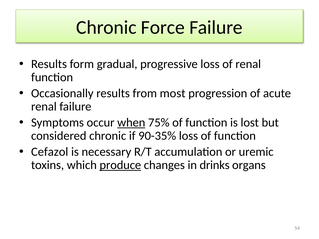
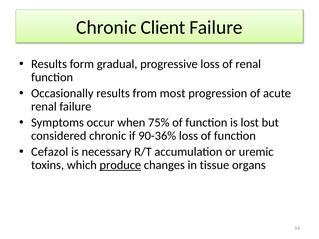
Force: Force -> Client (163, 27)
when underline: present -> none (131, 123)
90-35%: 90-35% -> 90-36% (157, 136)
drinks: drinks -> tissue (215, 165)
